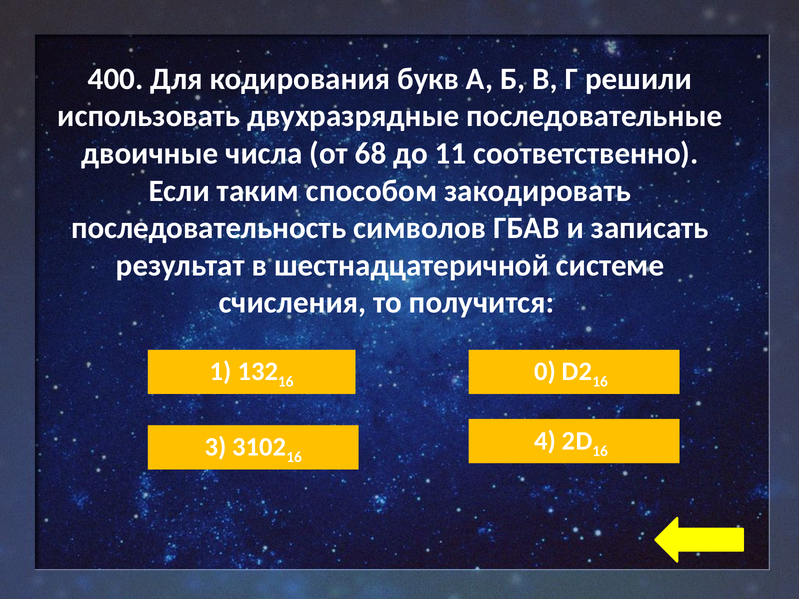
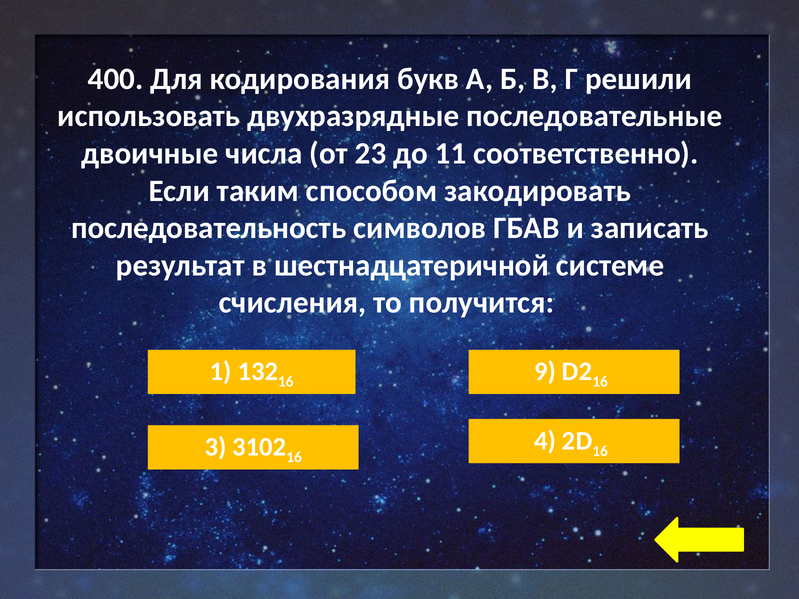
68: 68 -> 23 (371, 154)
0: 0 -> 9 (545, 372)
